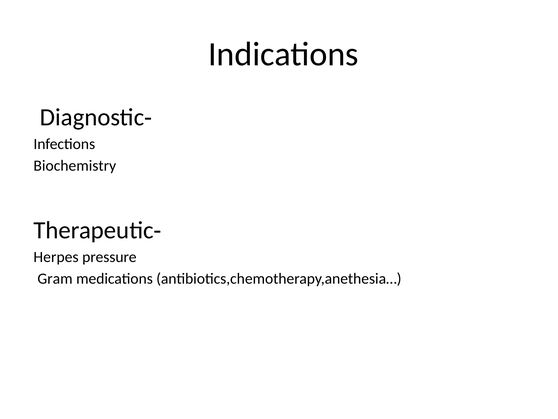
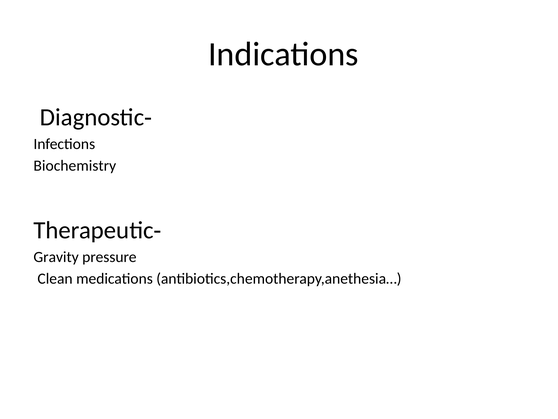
Herpes: Herpes -> Gravity (56, 257)
Gram: Gram -> Clean (55, 278)
